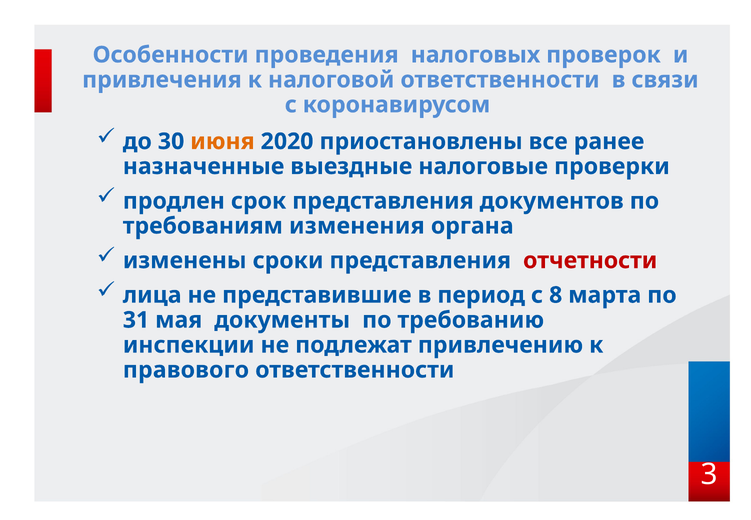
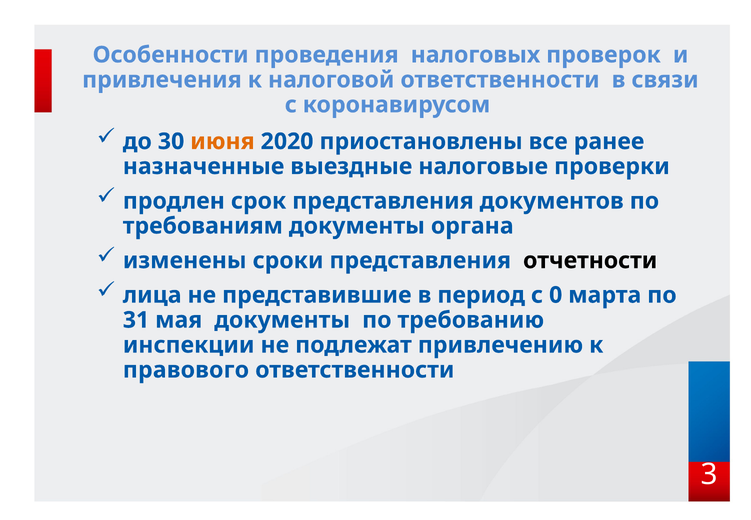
требованиям изменения: изменения -> документы (357, 226)
отчетности colour: red -> black (590, 260)
8: 8 -> 0 (556, 295)
